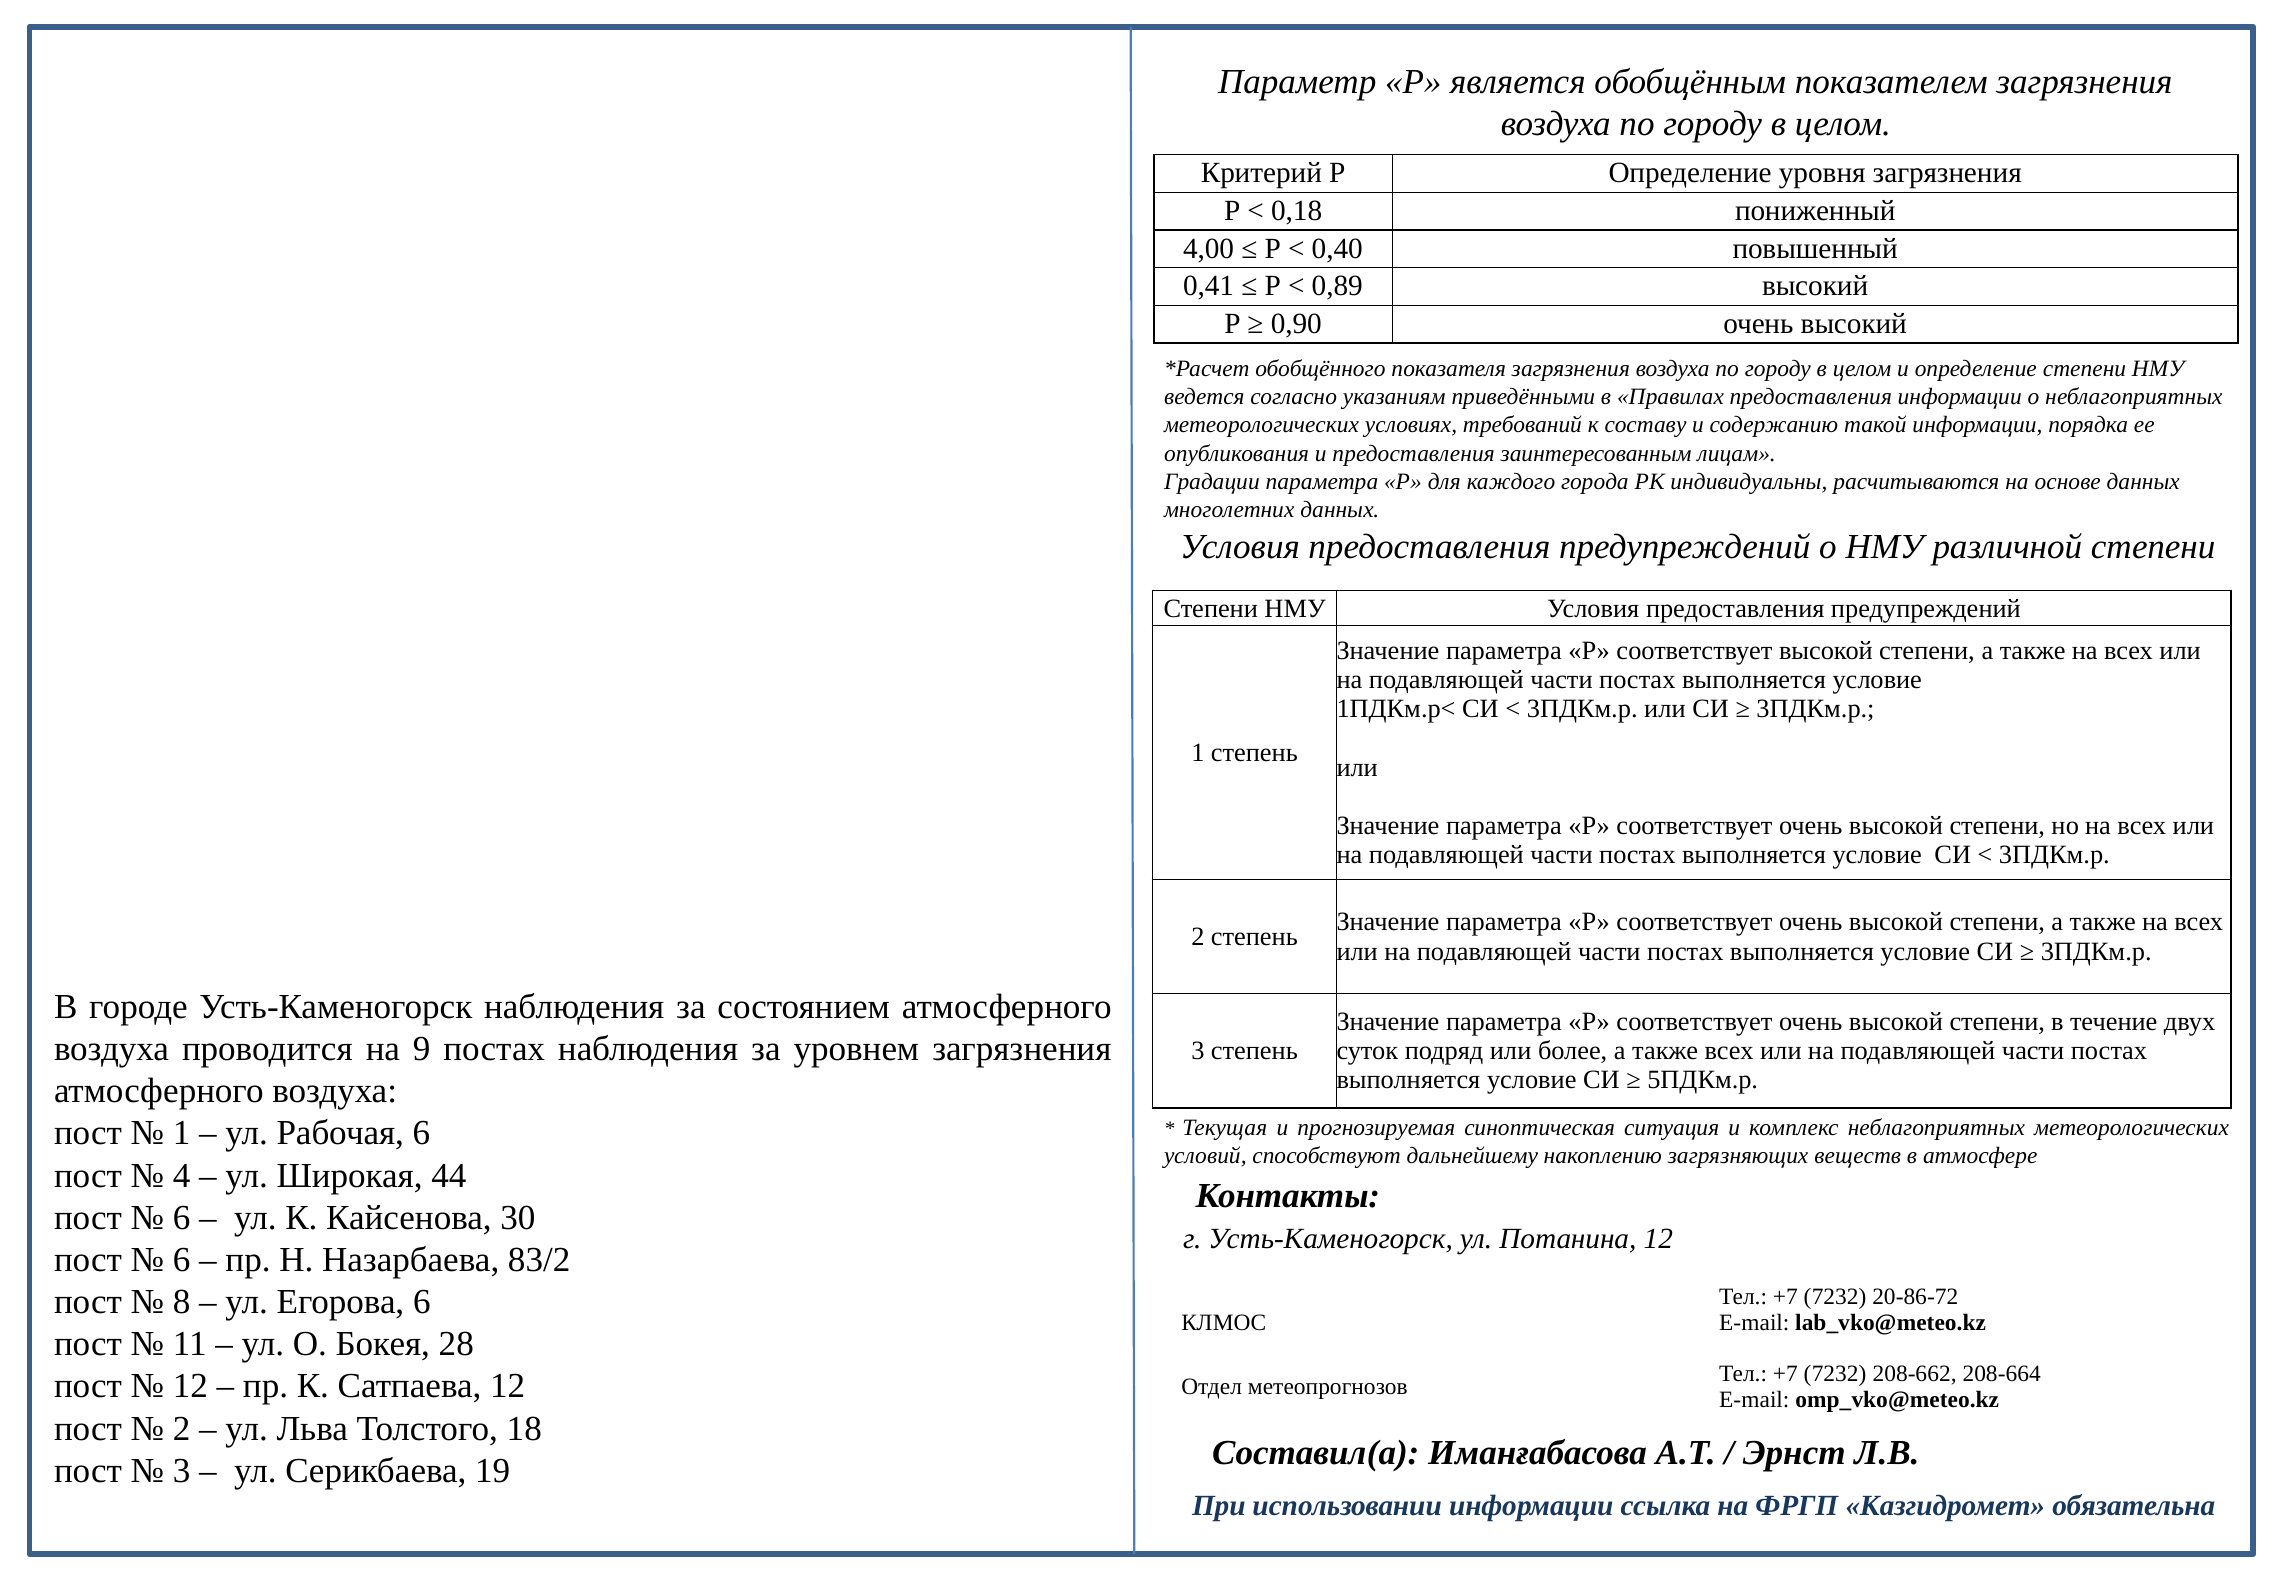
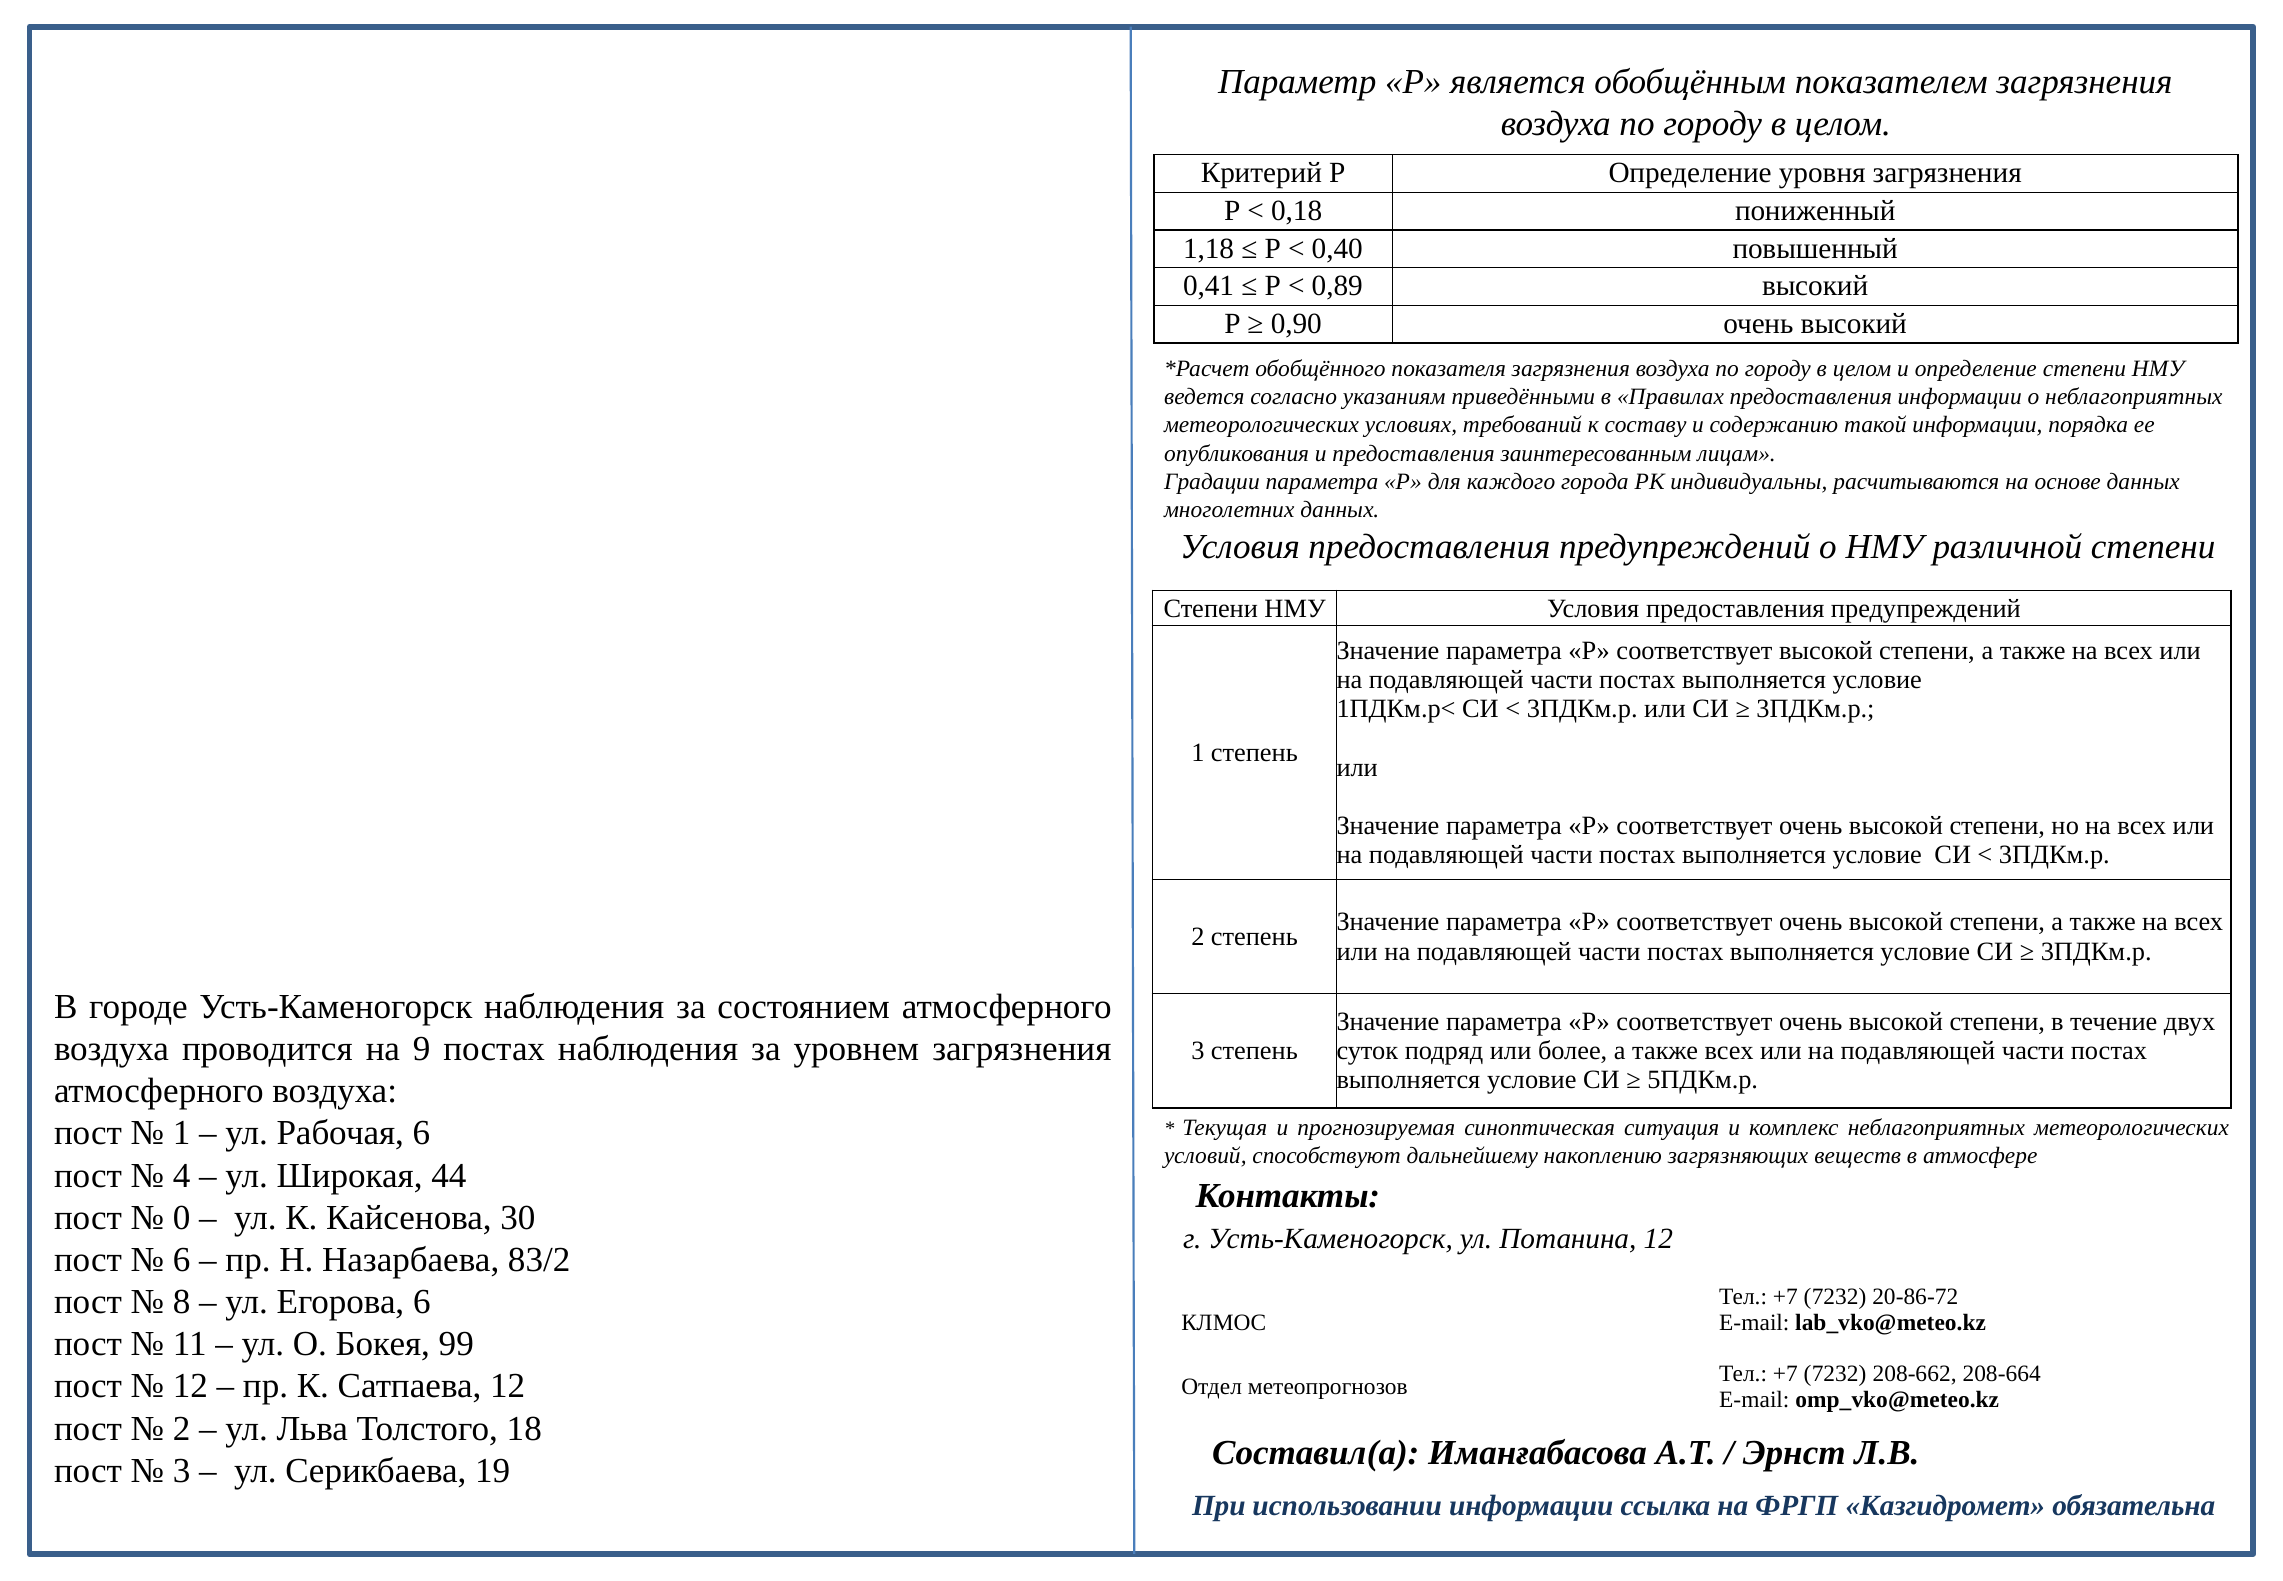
4,00: 4,00 -> 1,18 (1209, 249)
6: 6 -> 0 (182, 1217)
28: 28 -> 99 (456, 1344)
